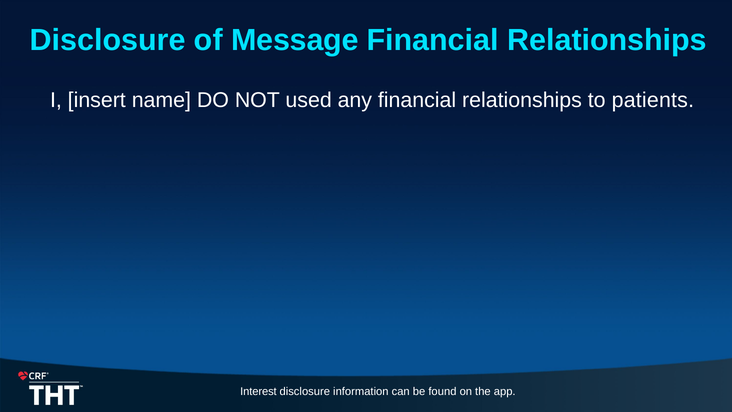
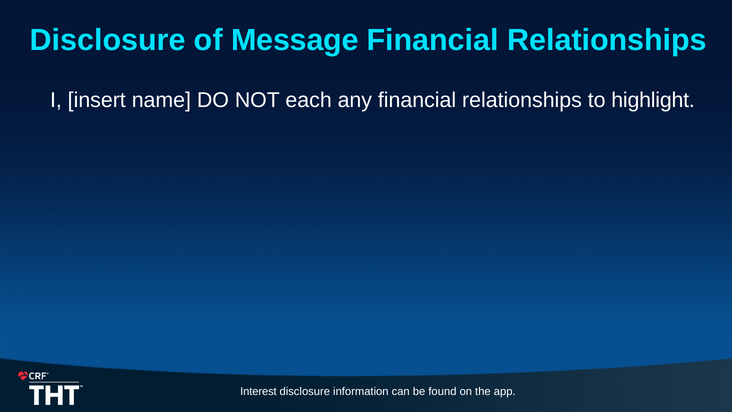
used: used -> each (309, 100)
patients: patients -> highlight (653, 100)
